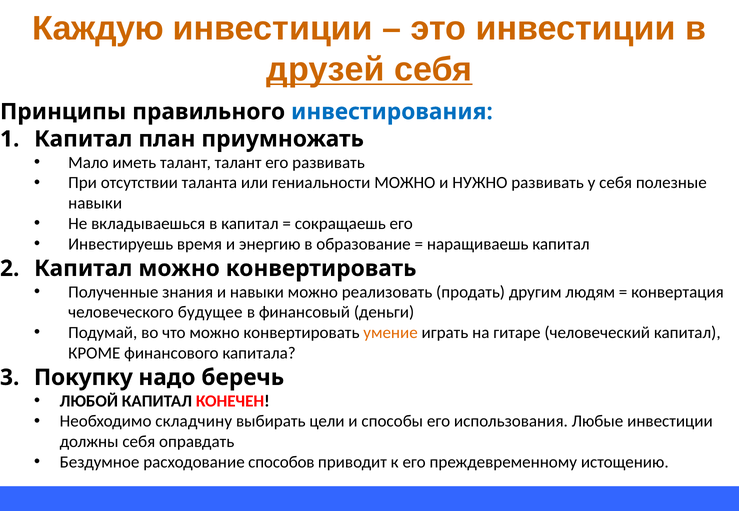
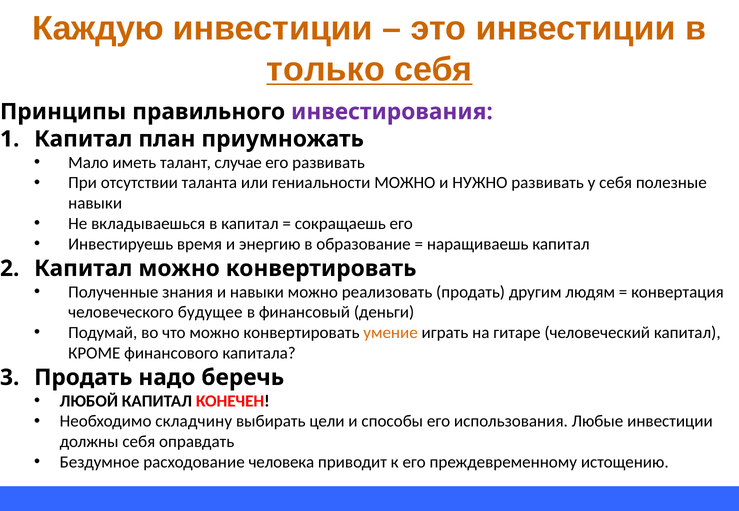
друзей: друзей -> только (326, 69)
инвестирования colour: blue -> purple (392, 112)
талант талант: талант -> случае (238, 163)
Покупку: Покупку -> Продать (83, 378)
способов: способов -> человека (281, 463)
